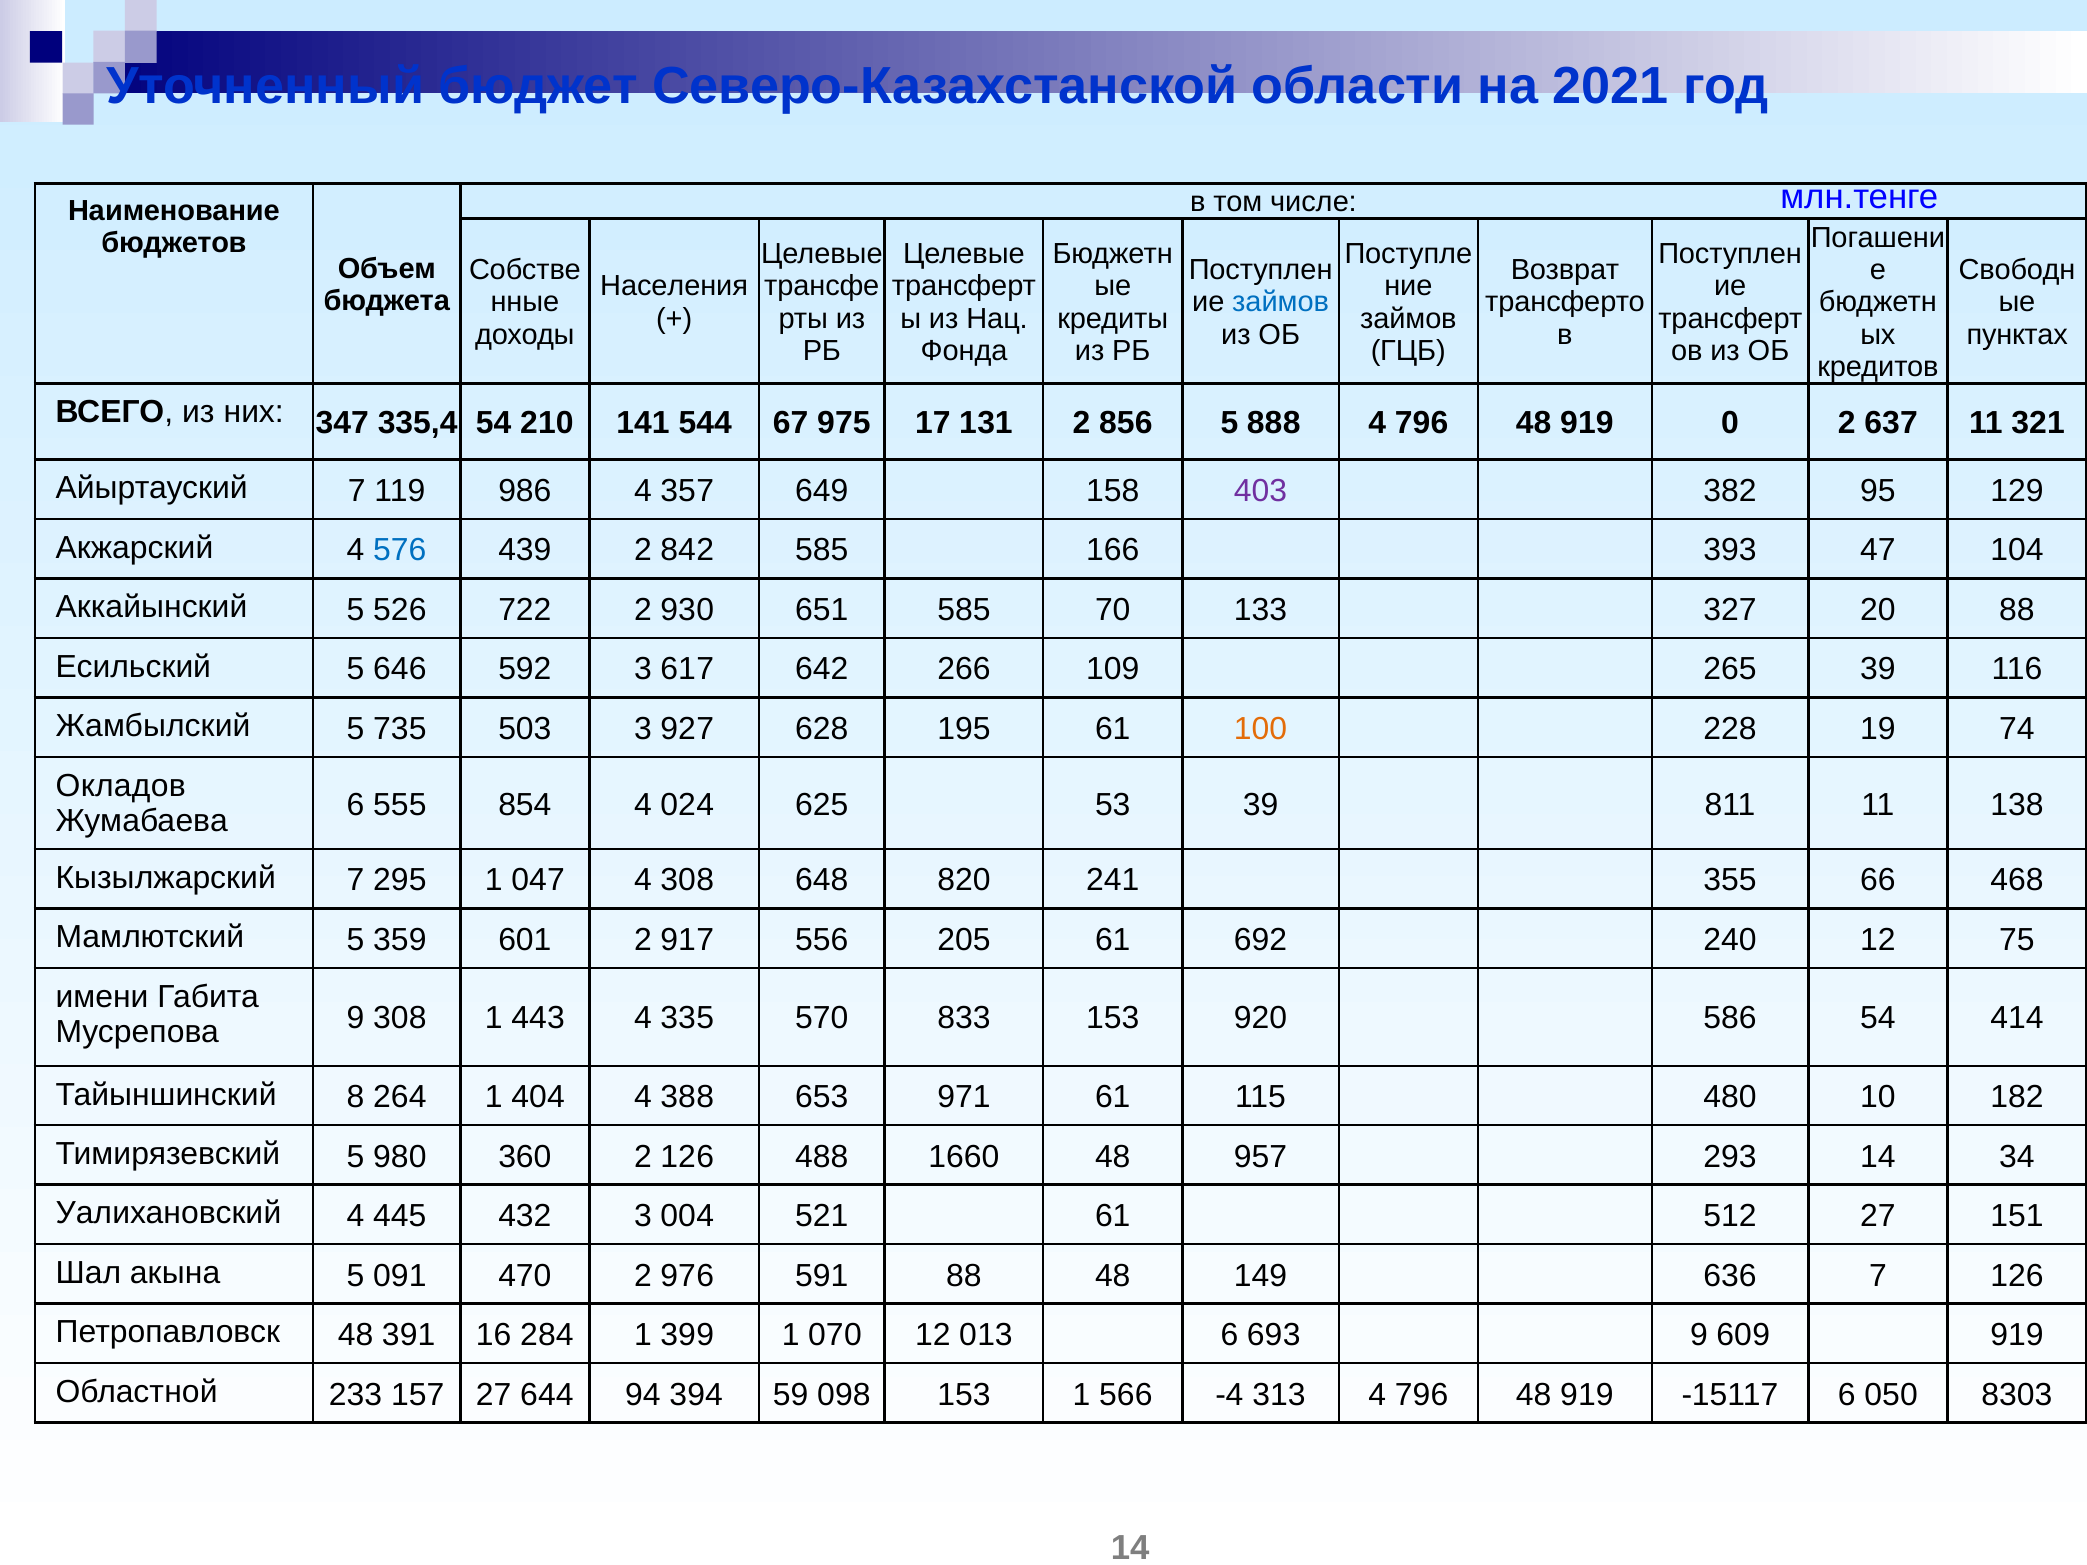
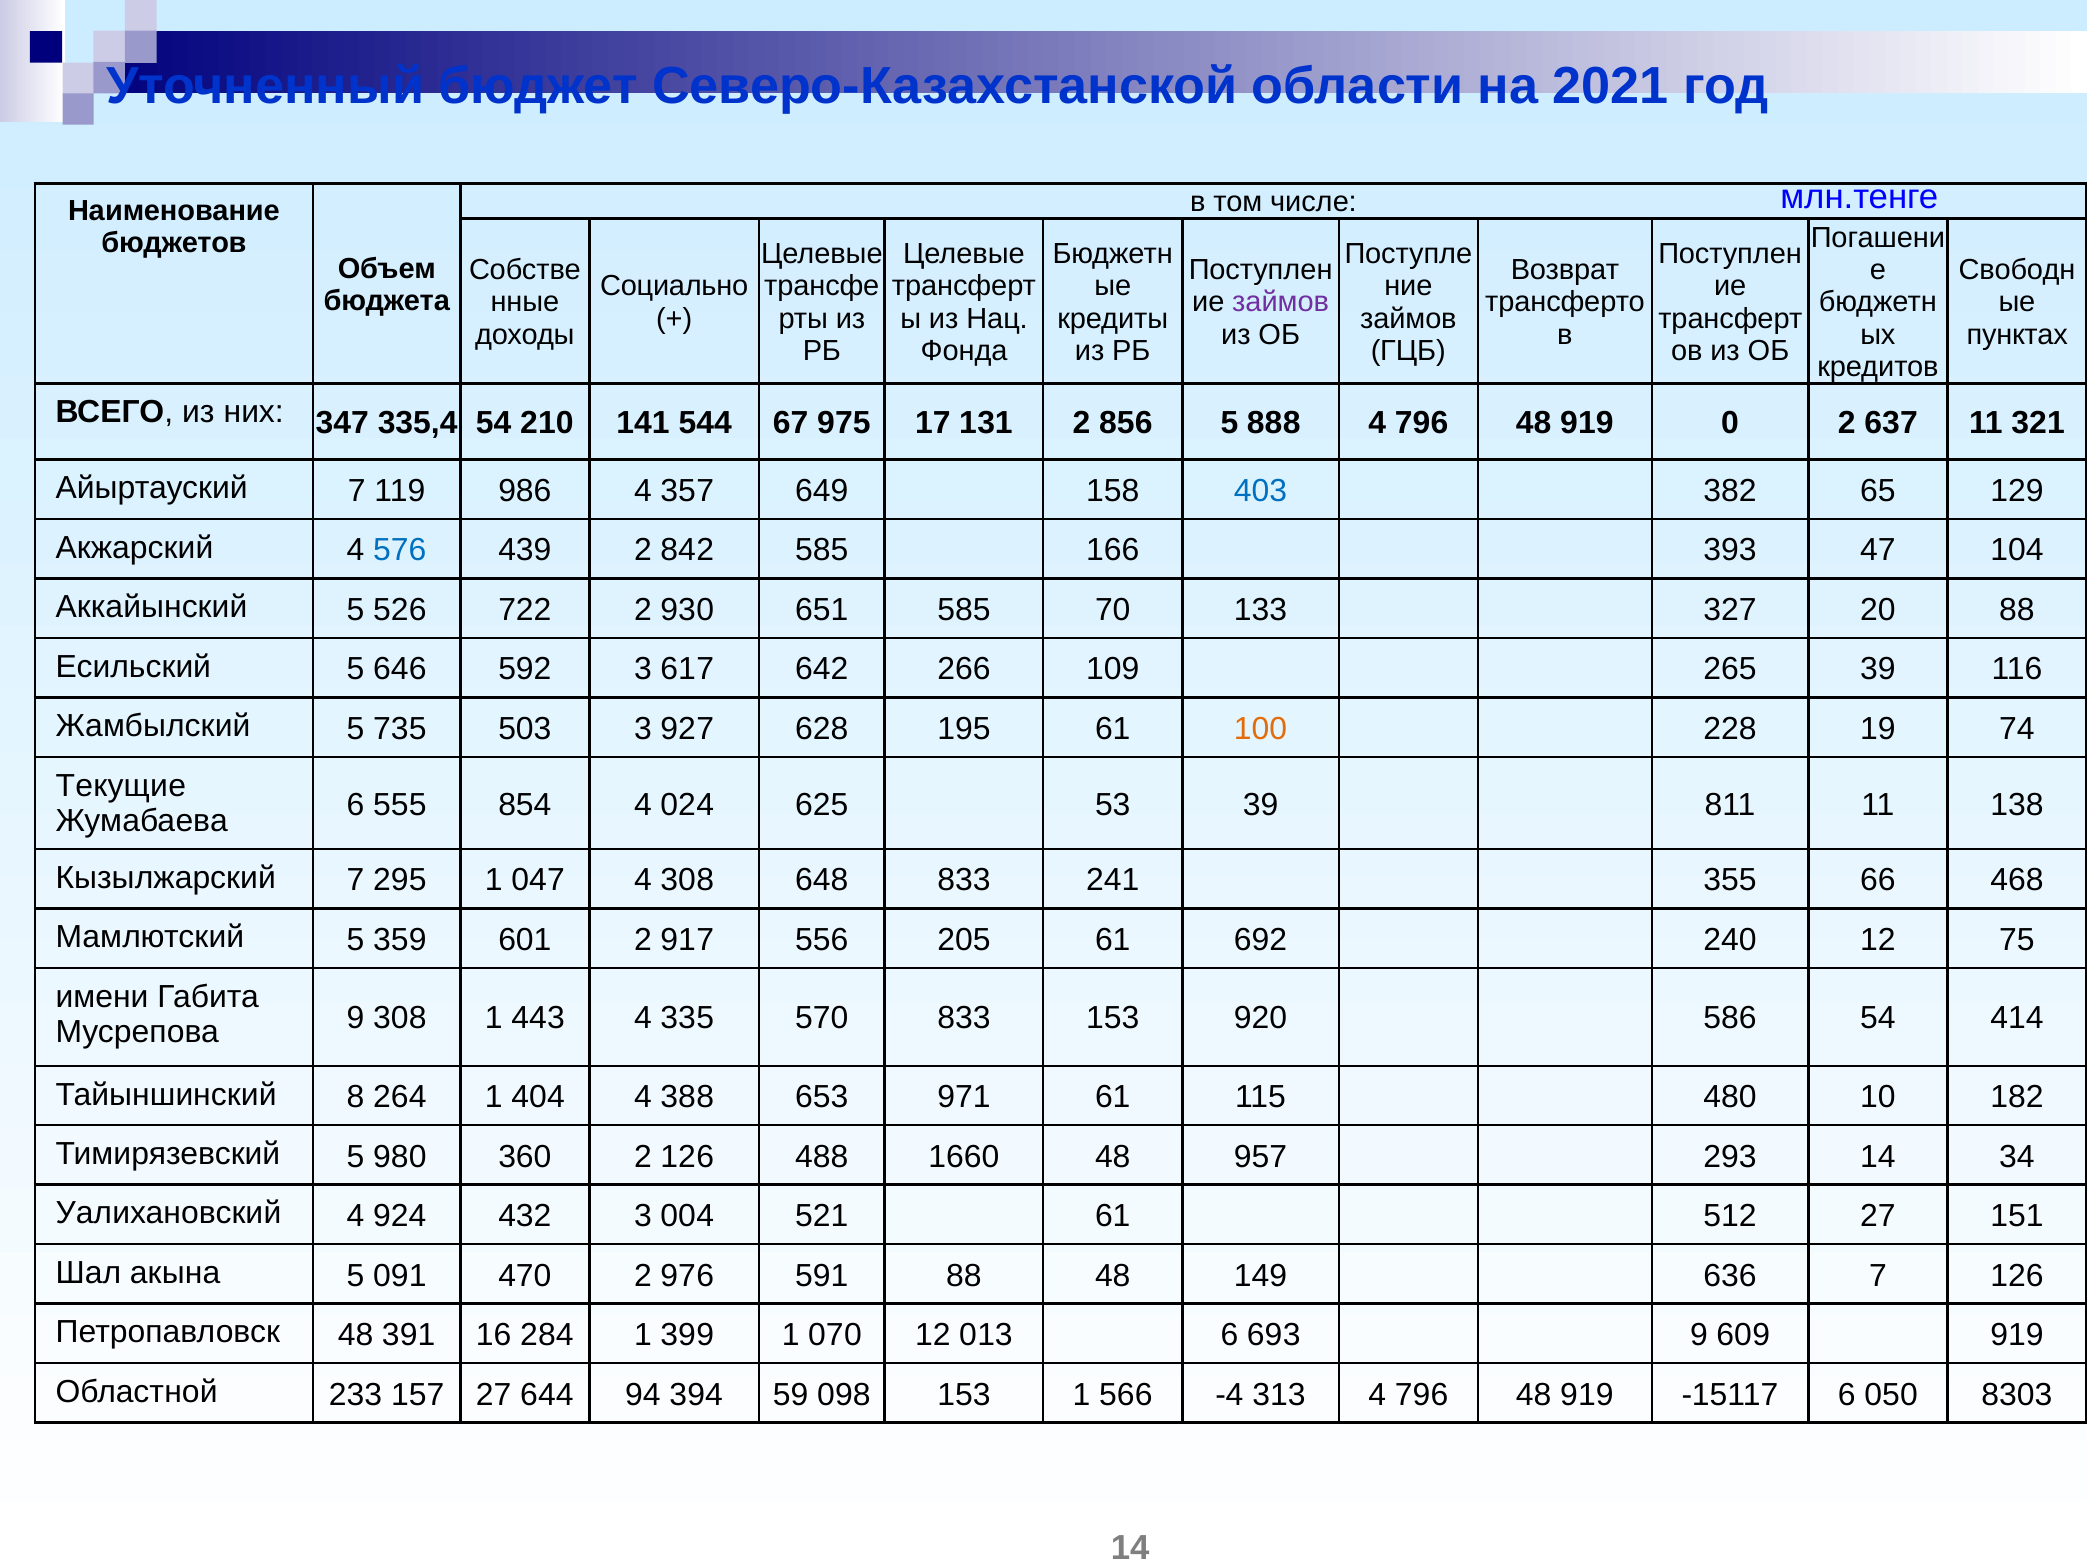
Населения: Населения -> Социально (674, 286)
займов colour: blue -> purple (1281, 302)
403 colour: purple -> blue (1261, 491)
95: 95 -> 65 (1878, 491)
Окладов: Окладов -> Текущие (121, 786)
648 820: 820 -> 833 (964, 880)
445: 445 -> 924 (400, 1216)
